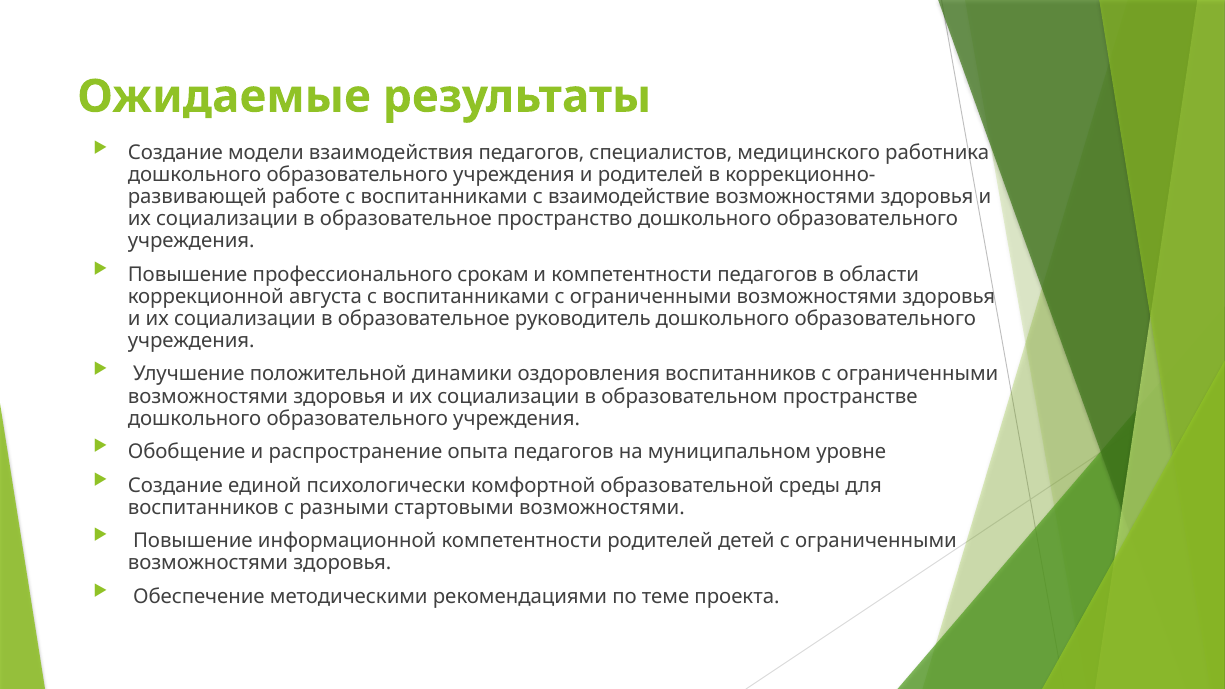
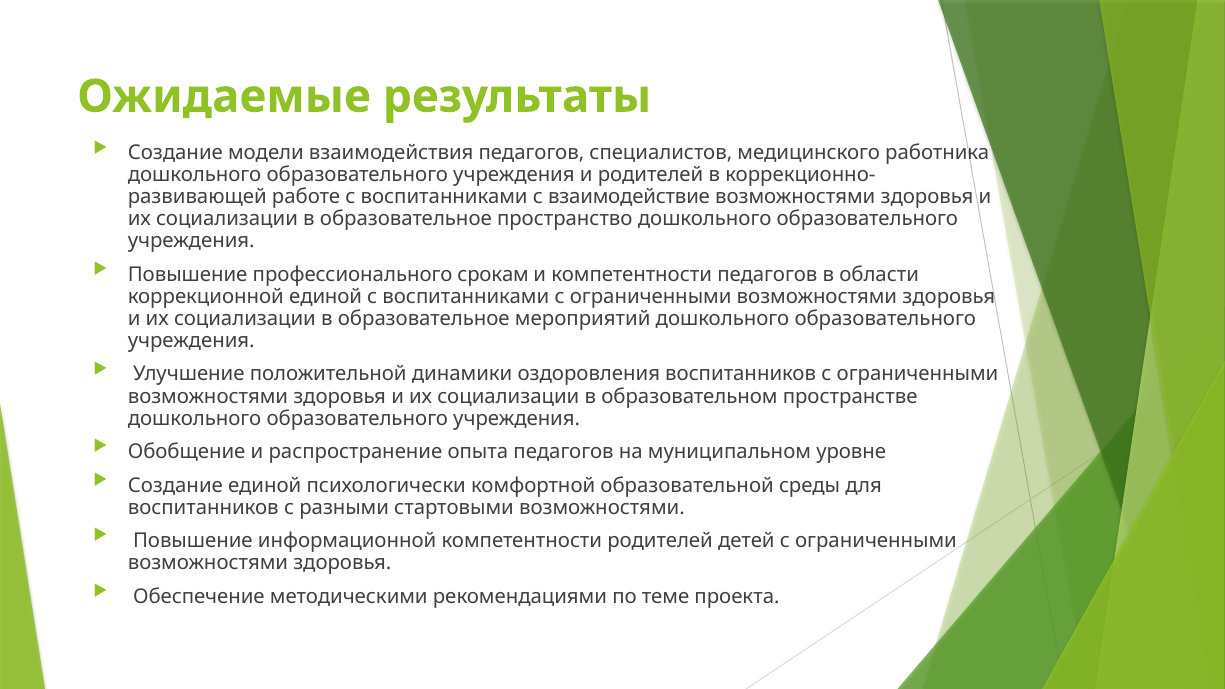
коррекционной августа: августа -> единой (326, 297)
руководитель: руководитель -> мероприятий (583, 319)
